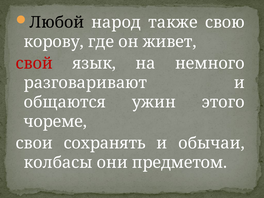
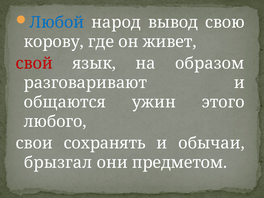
Любой colour: black -> blue (57, 22)
также: также -> вывод (173, 22)
немного: немного -> образом (210, 63)
чореме: чореме -> любого (55, 122)
колбасы: колбасы -> брызгал (58, 163)
